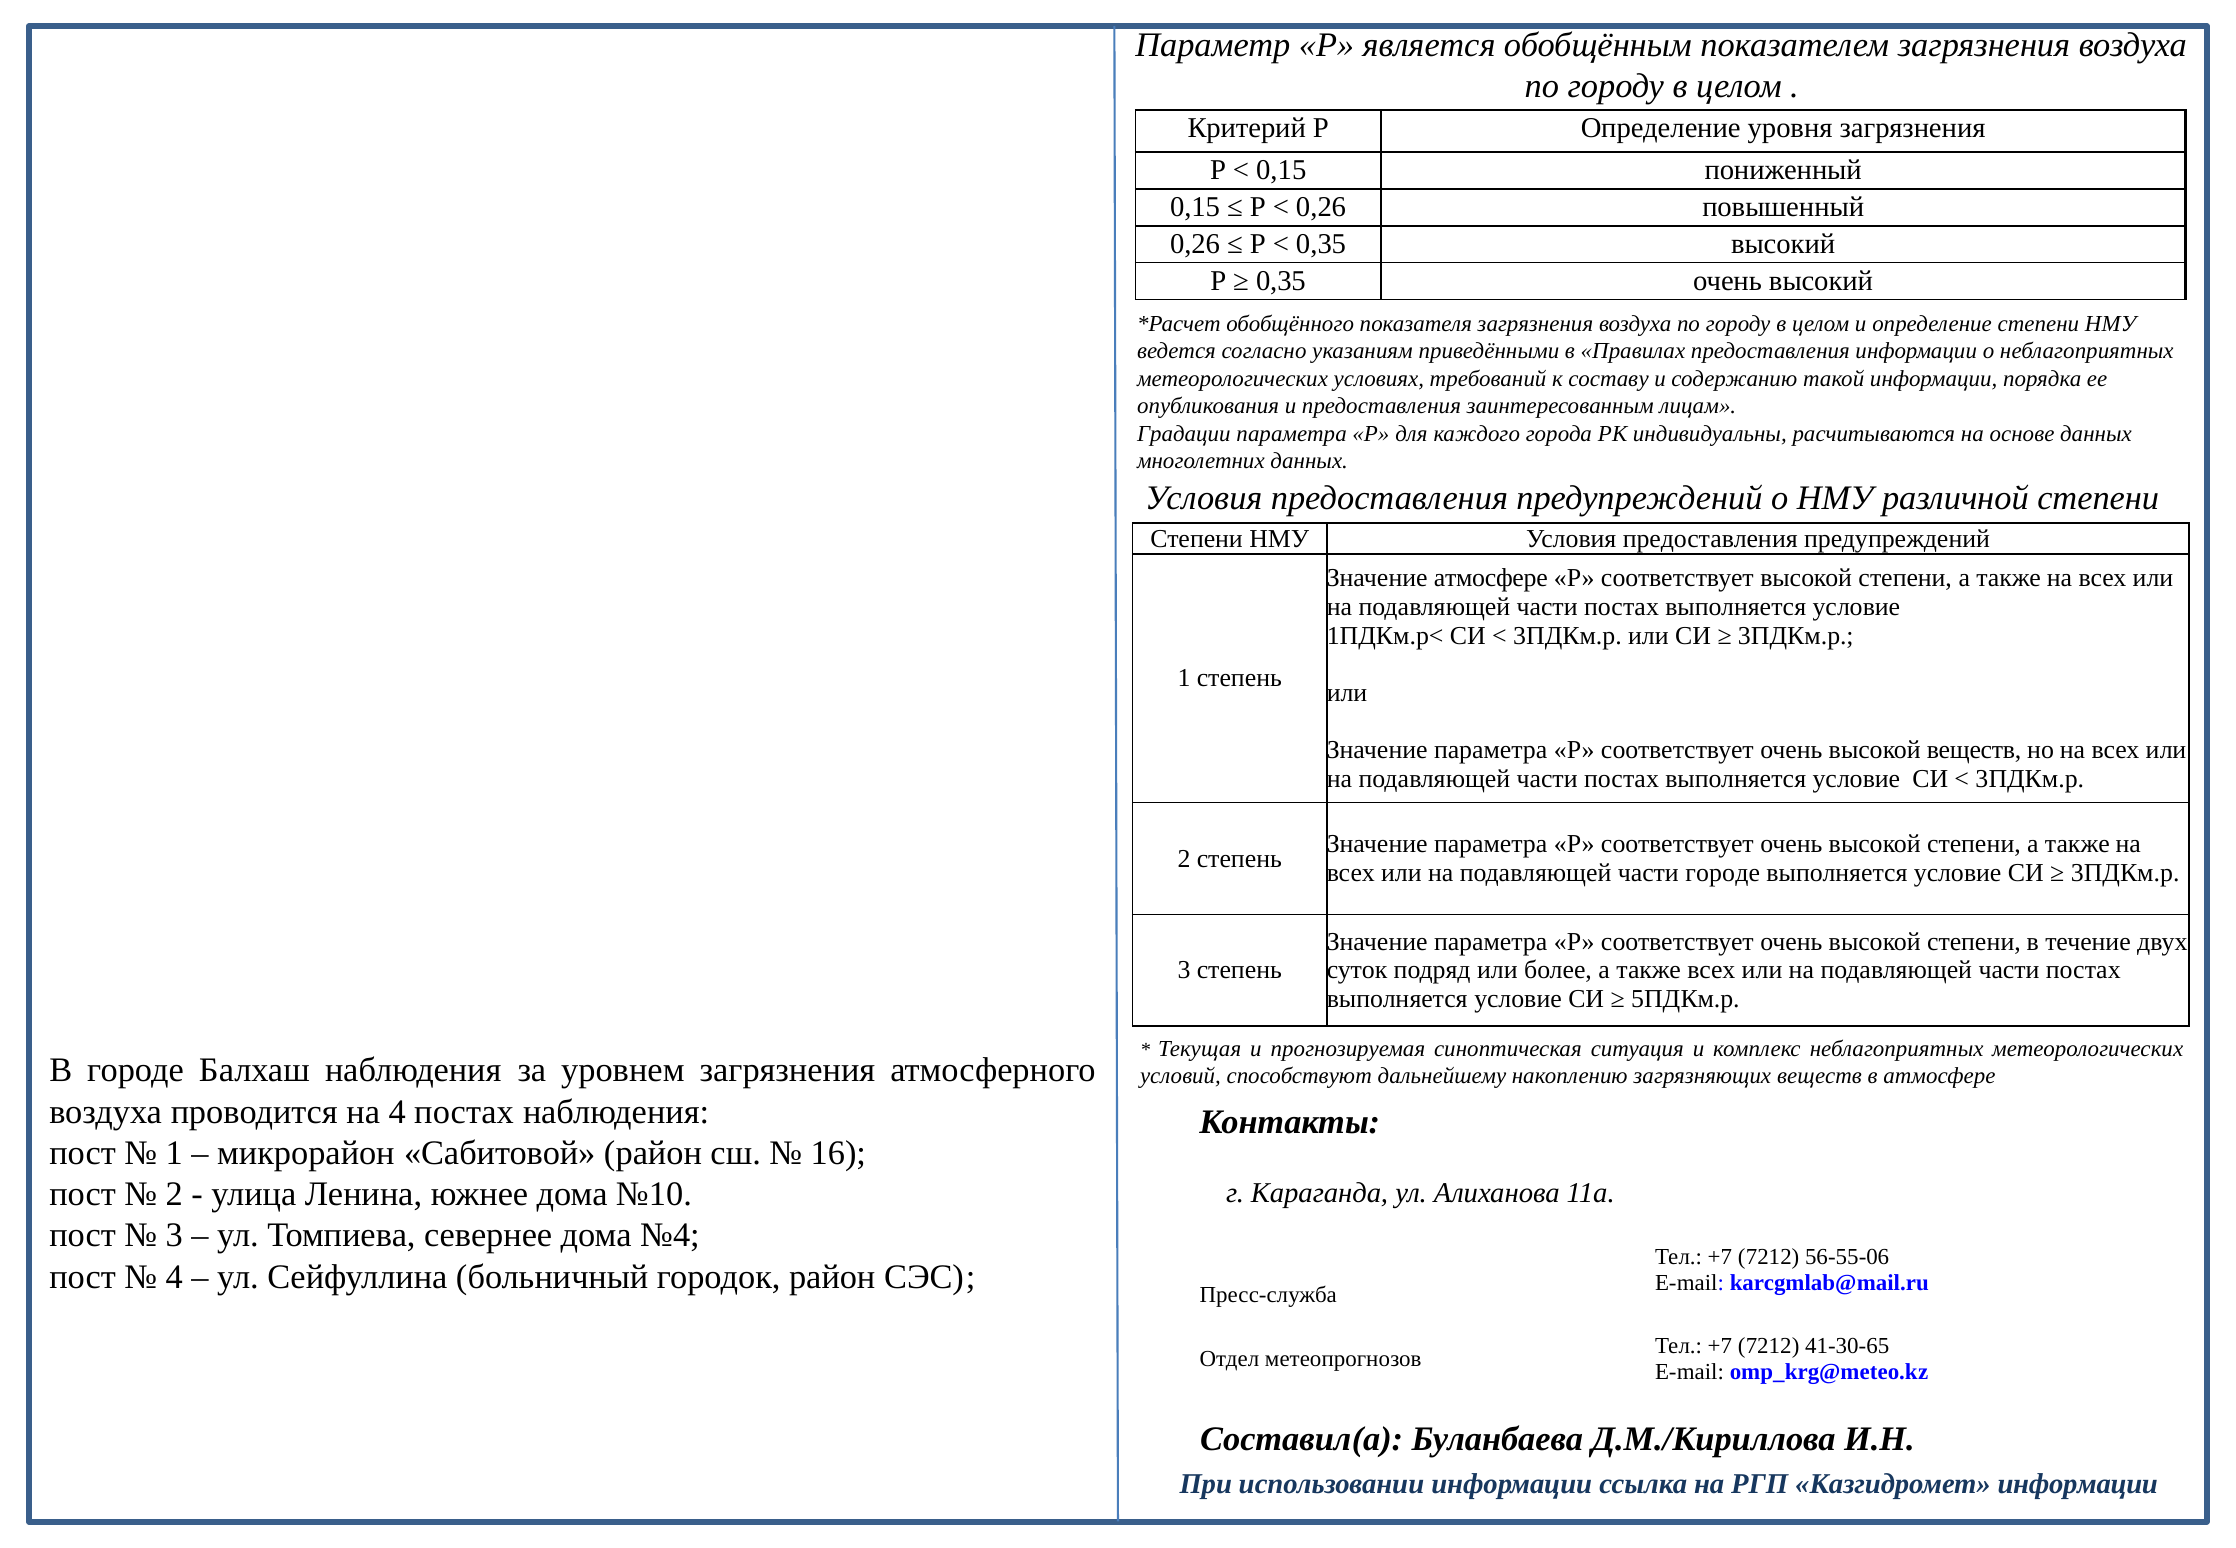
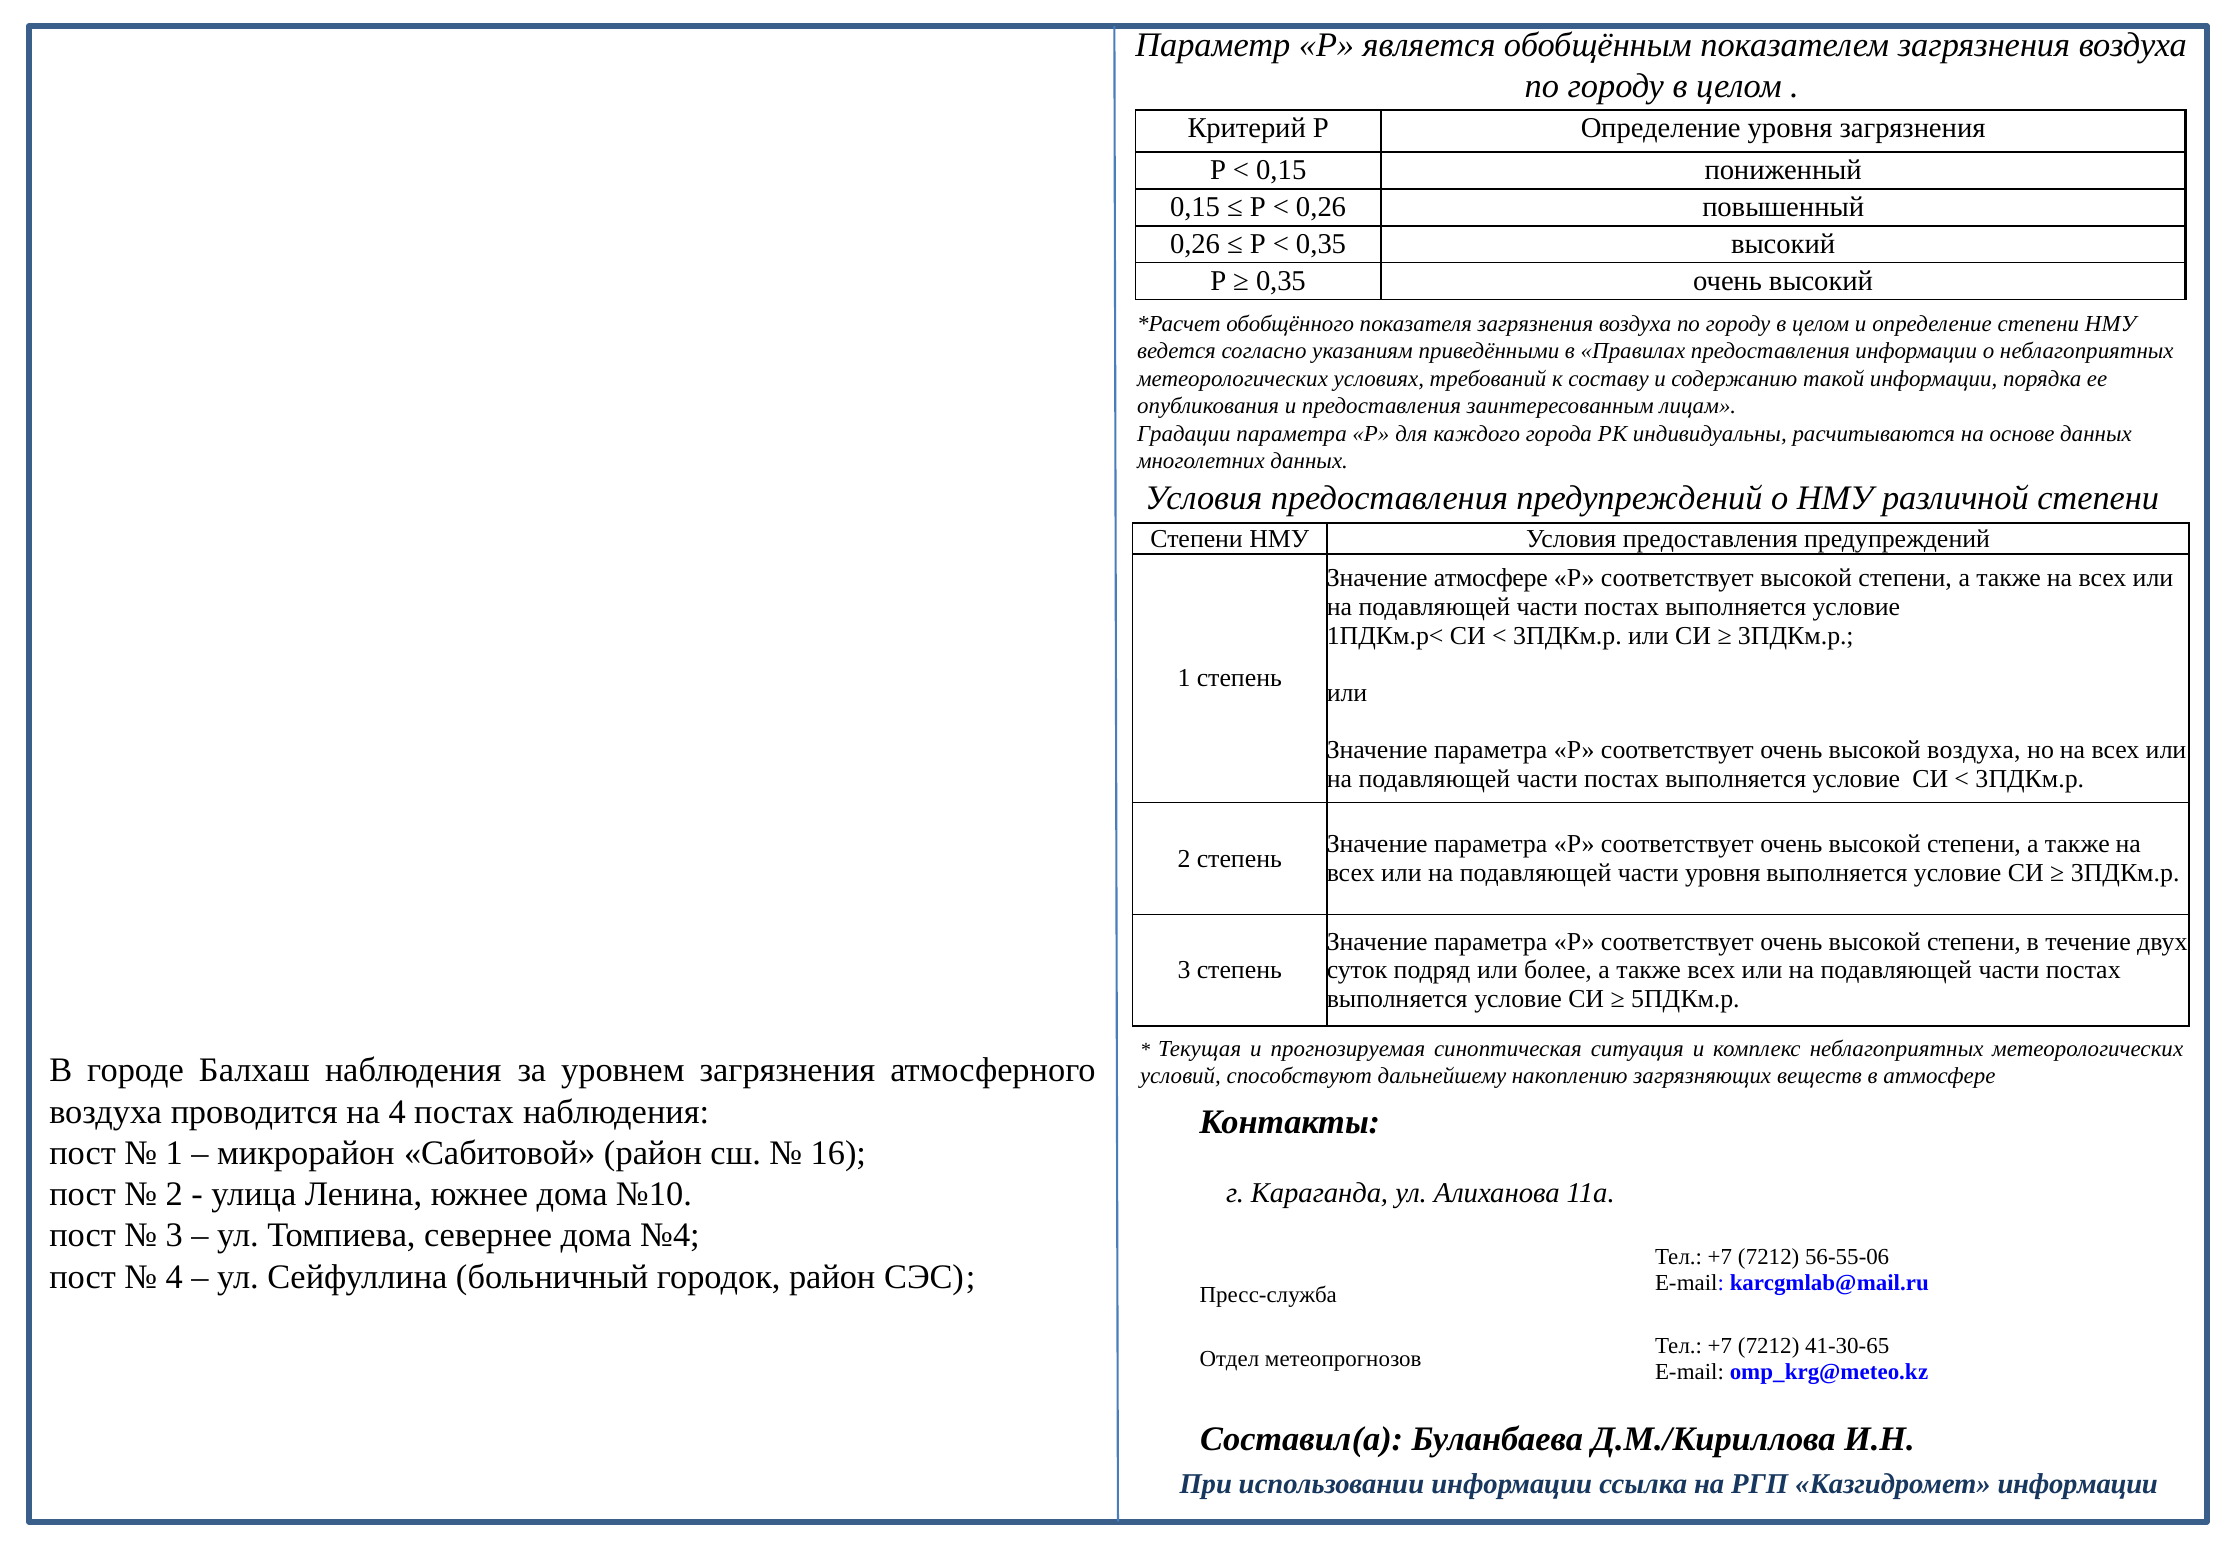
высокой веществ: веществ -> воздуха (1974, 750)
части городе: городе -> уровня (1723, 873)
